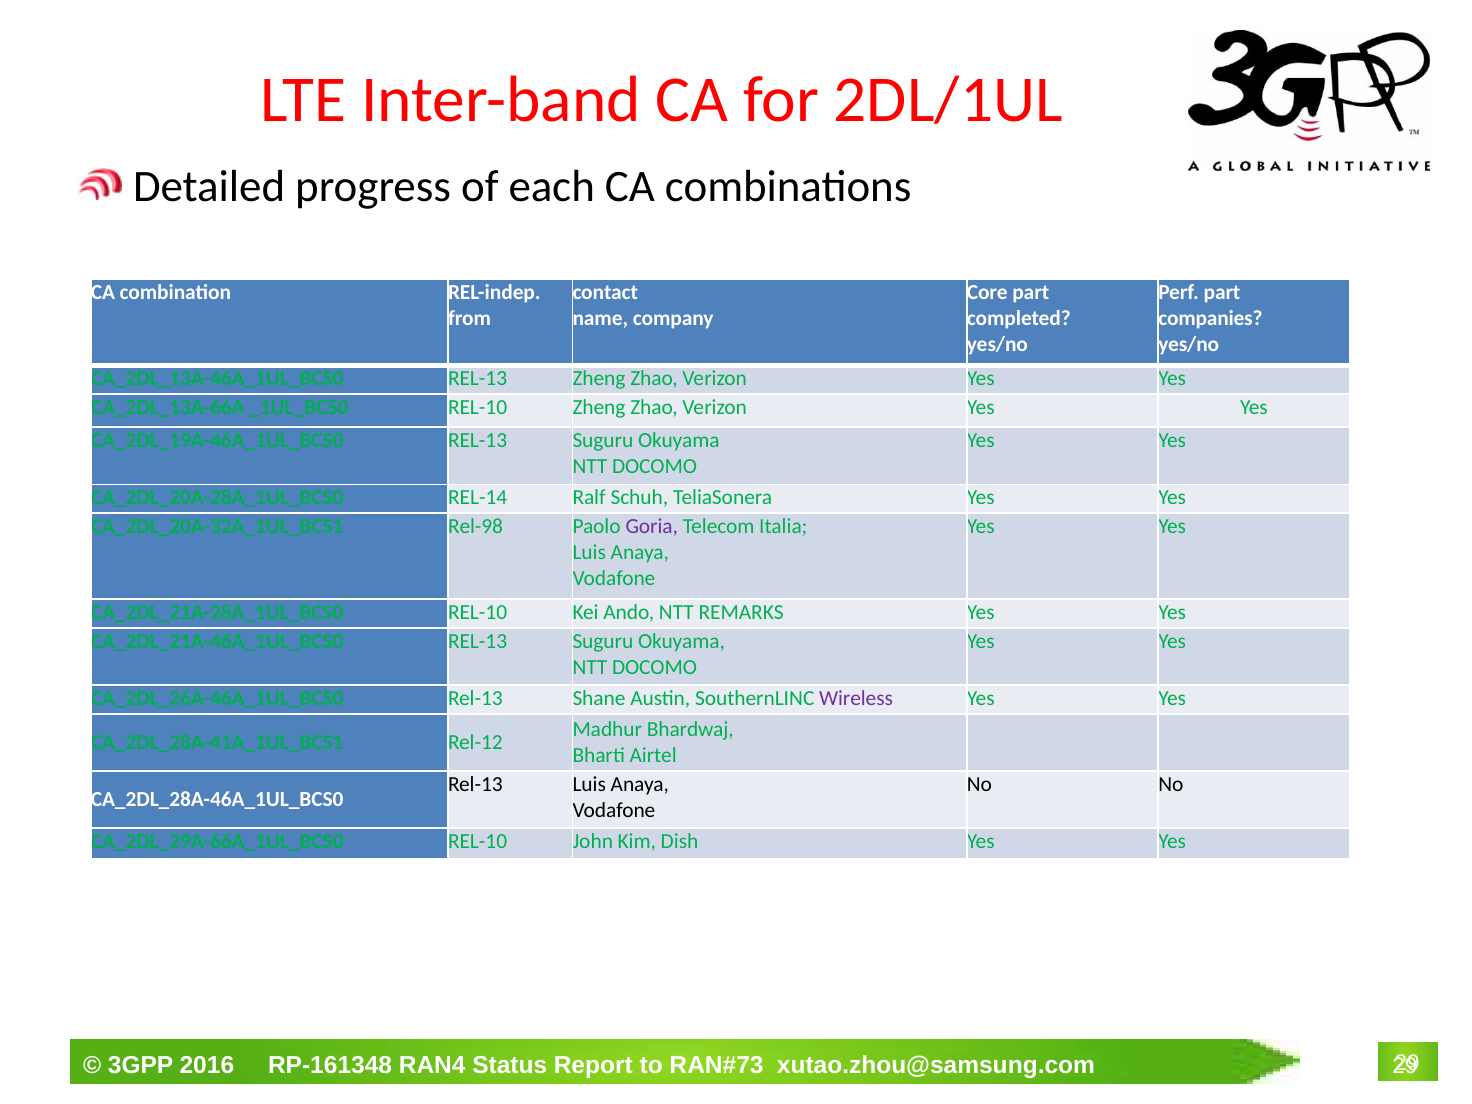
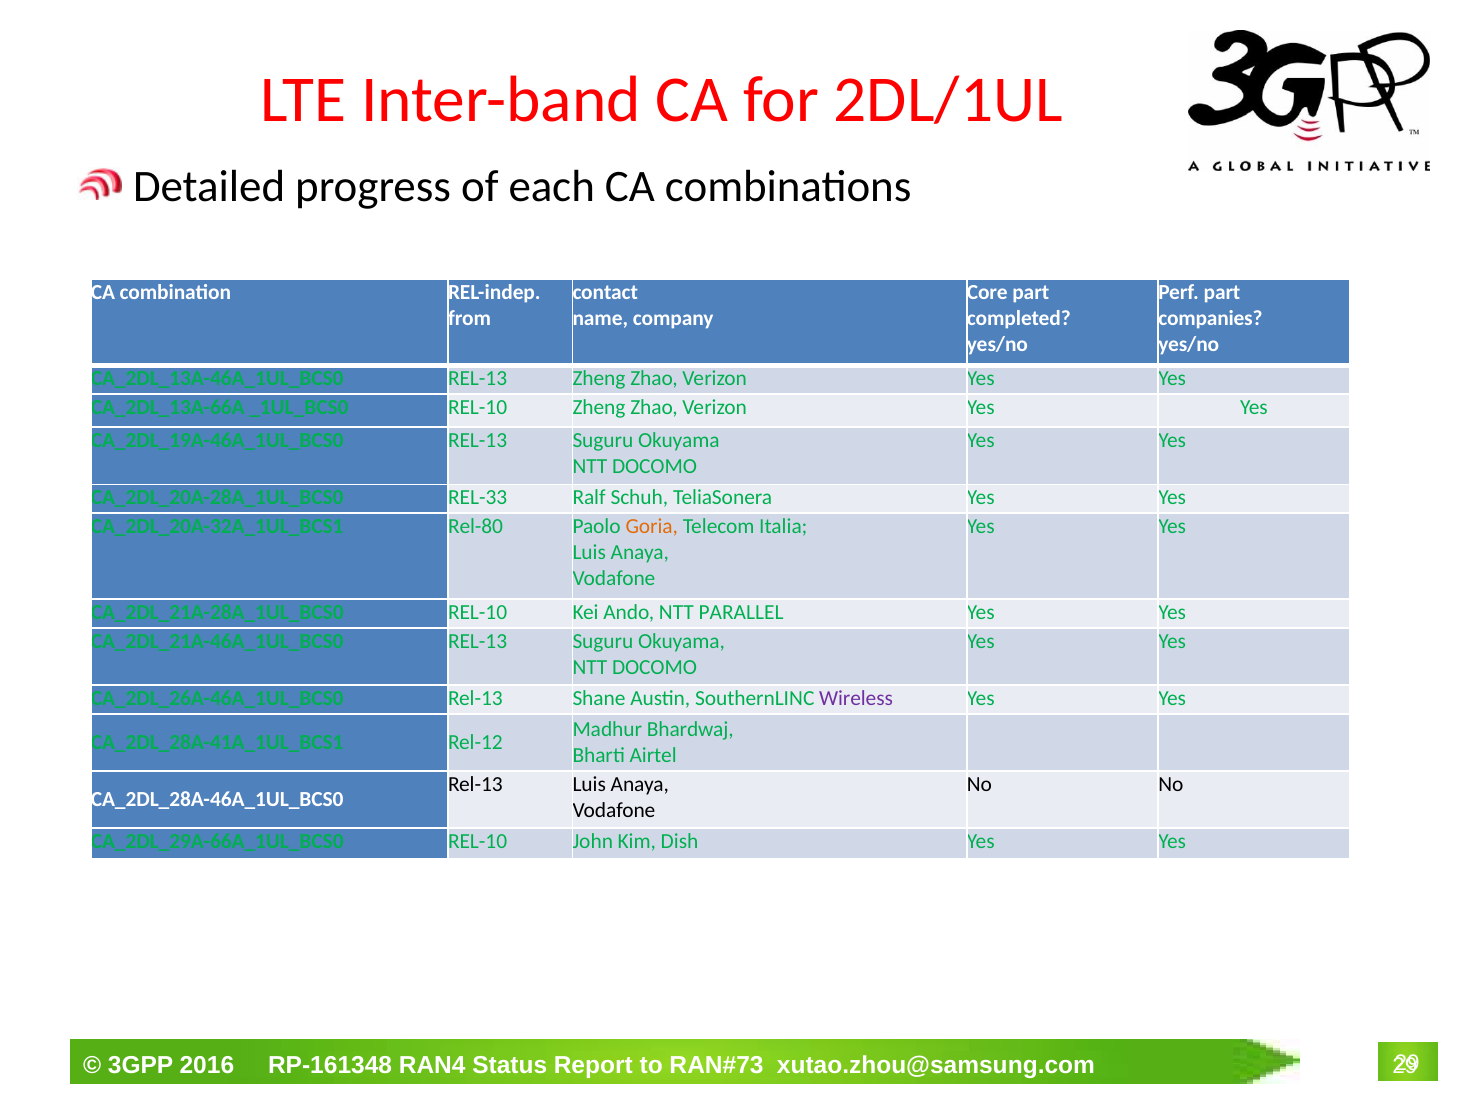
REL-14: REL-14 -> REL-33 (478, 498)
Rel-98: Rel-98 -> Rel-80 (476, 526)
Goria colour: purple -> orange (652, 526)
REMARKS: REMARKS -> PARALLEL (741, 612)
